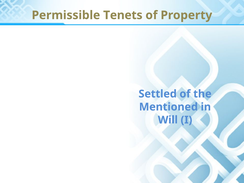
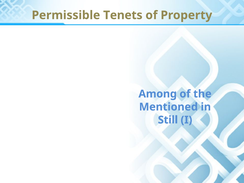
Settled: Settled -> Among (158, 94)
Will: Will -> Still (168, 120)
